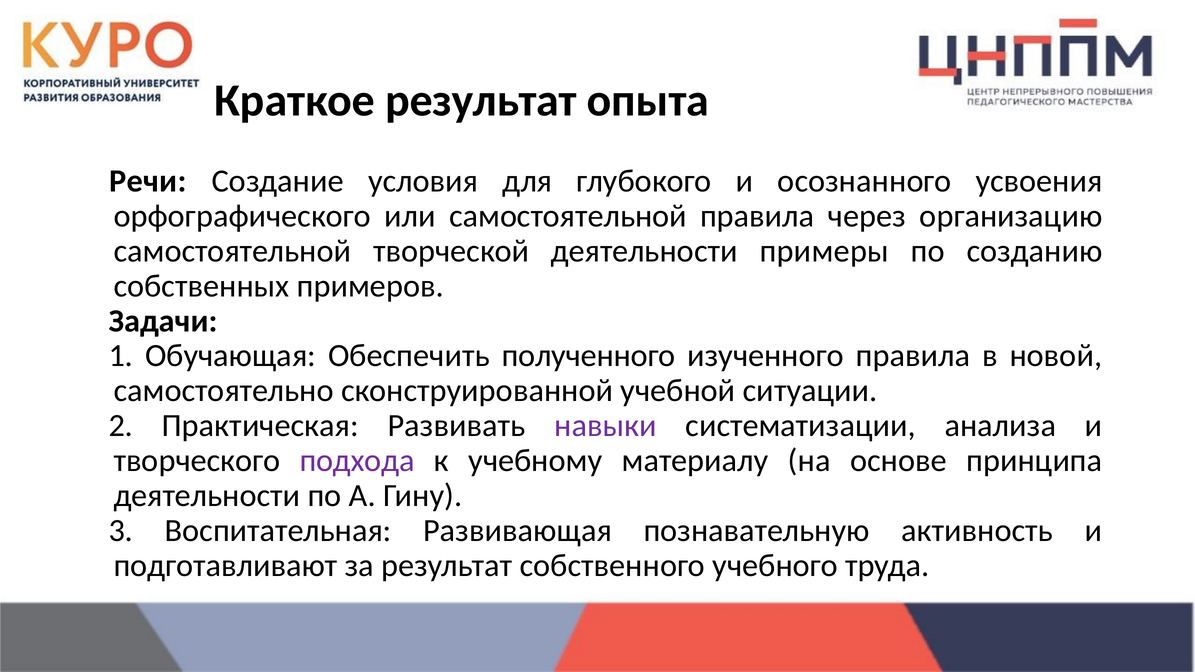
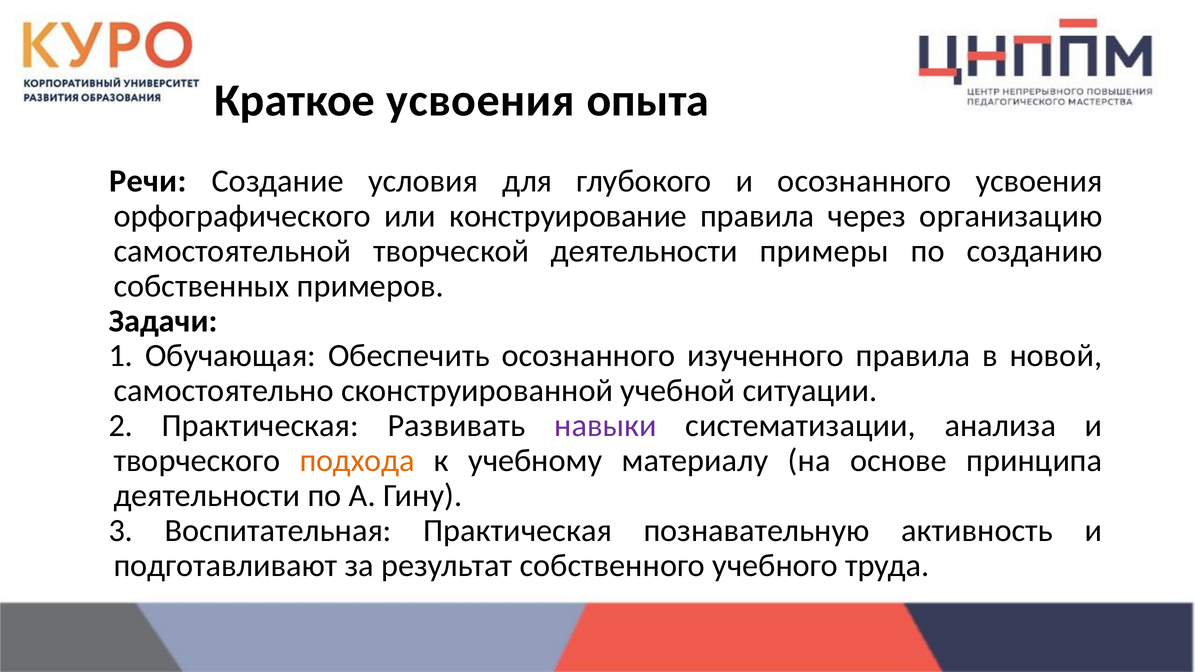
Краткое результат: результат -> усвоения (481, 100)
или самостоятельной: самостоятельной -> конструирование (568, 216)
Обеспечить полученного: полученного -> осознанного (589, 356)
подхода colour: purple -> orange (357, 461)
Воспитательная Развивающая: Развивающая -> Практическая (518, 531)
